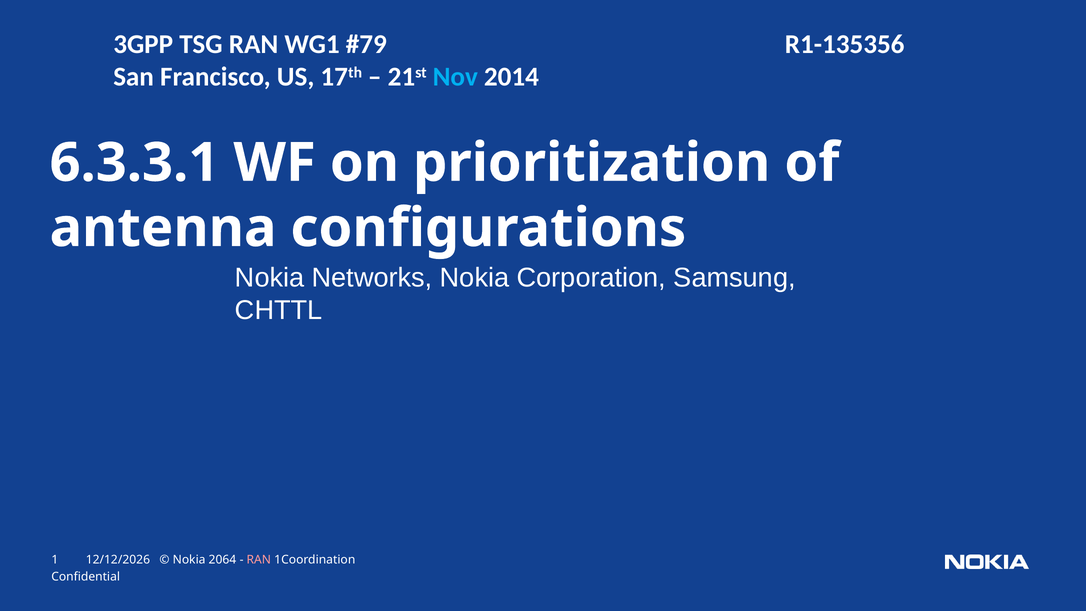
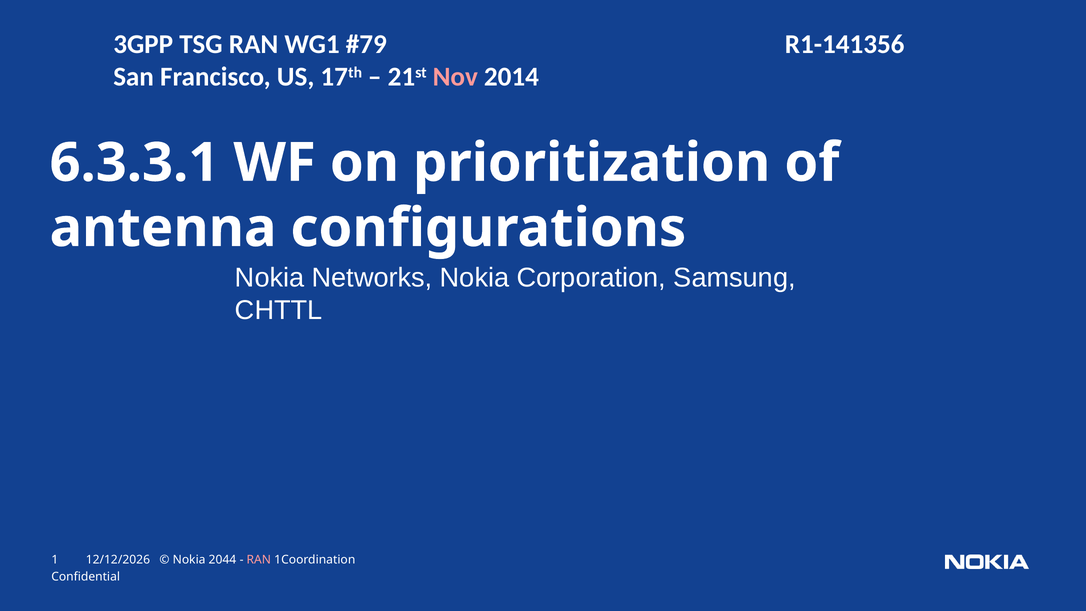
R1-135356: R1-135356 -> R1-141356 (845, 44)
Nov colour: light blue -> pink (455, 77)
2064: 2064 -> 2044 (222, 560)
